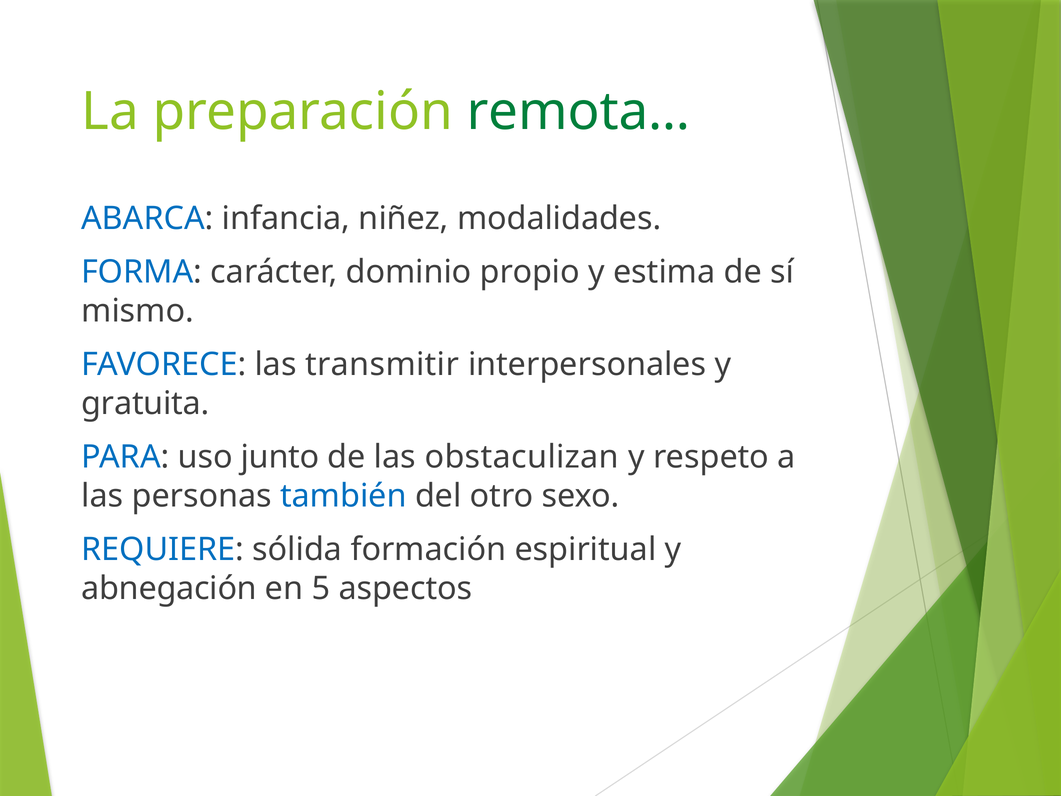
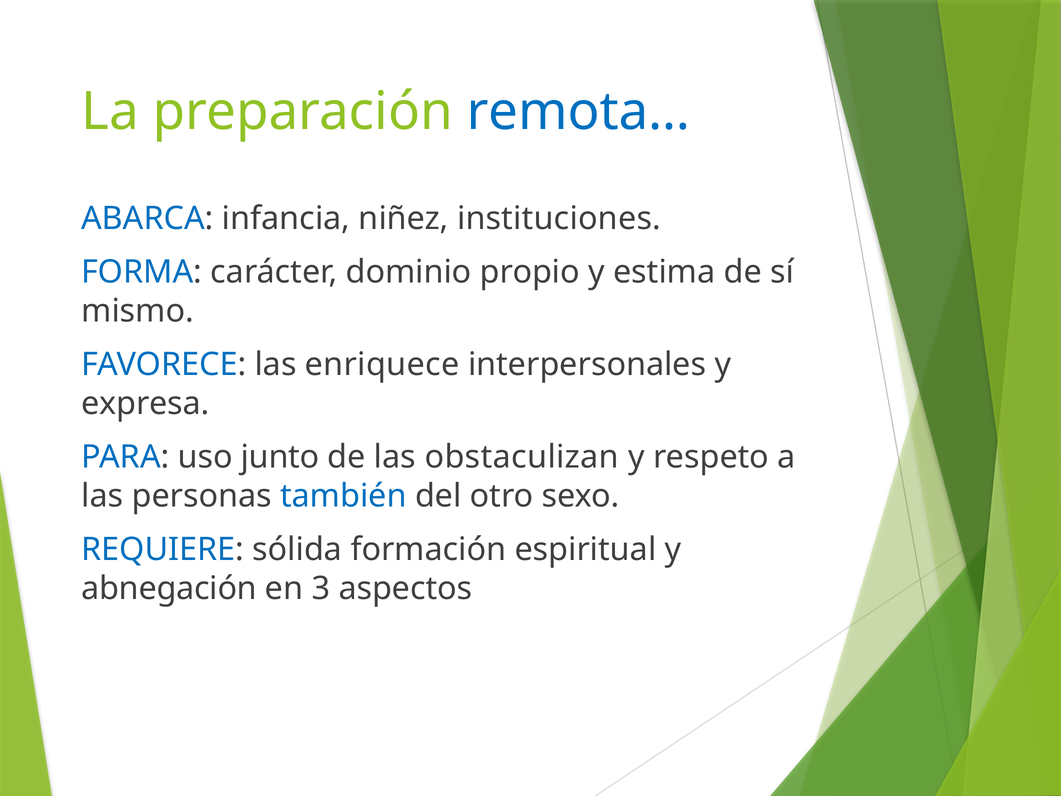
remota… colour: green -> blue (578, 112)
modalidades: modalidades -> instituciones (559, 218)
transmitir: transmitir -> enriquece (382, 364)
gratuita: gratuita -> expresa (145, 403)
5: 5 -> 3 (321, 588)
